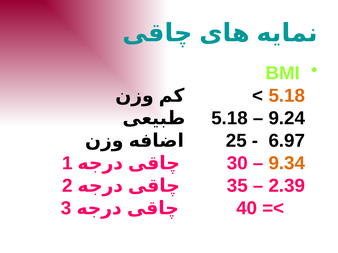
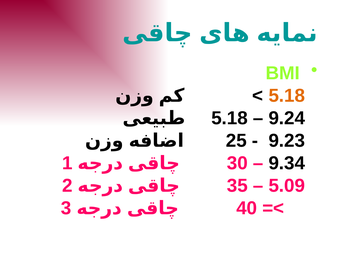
6.97: 6.97 -> 9.23 (287, 141)
9.34 colour: orange -> black (287, 164)
2.39: 2.39 -> 5.09 (287, 186)
